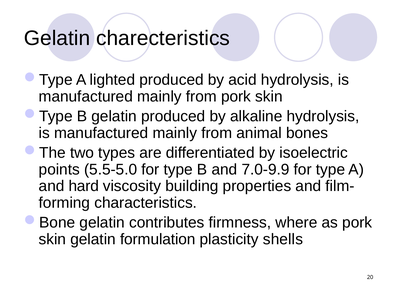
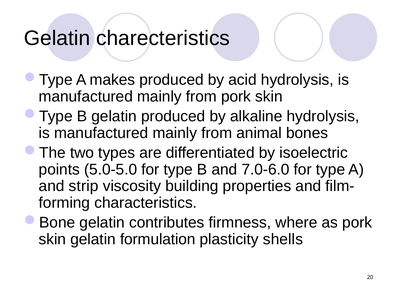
lighted: lighted -> makes (112, 80)
5.5-5.0: 5.5-5.0 -> 5.0-5.0 (111, 169)
7.0-9.9: 7.0-9.9 -> 7.0-6.0 (265, 169)
hard: hard -> strip (84, 186)
